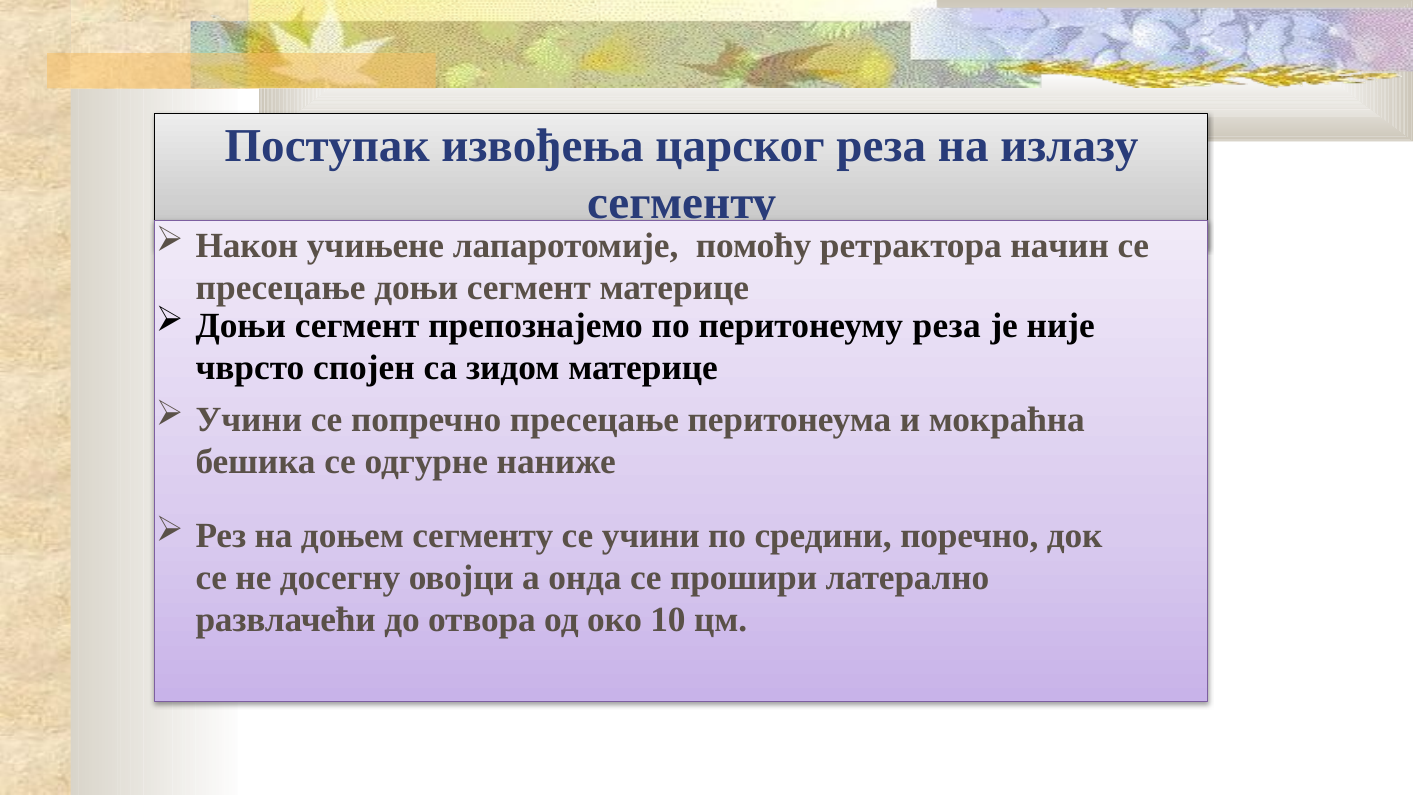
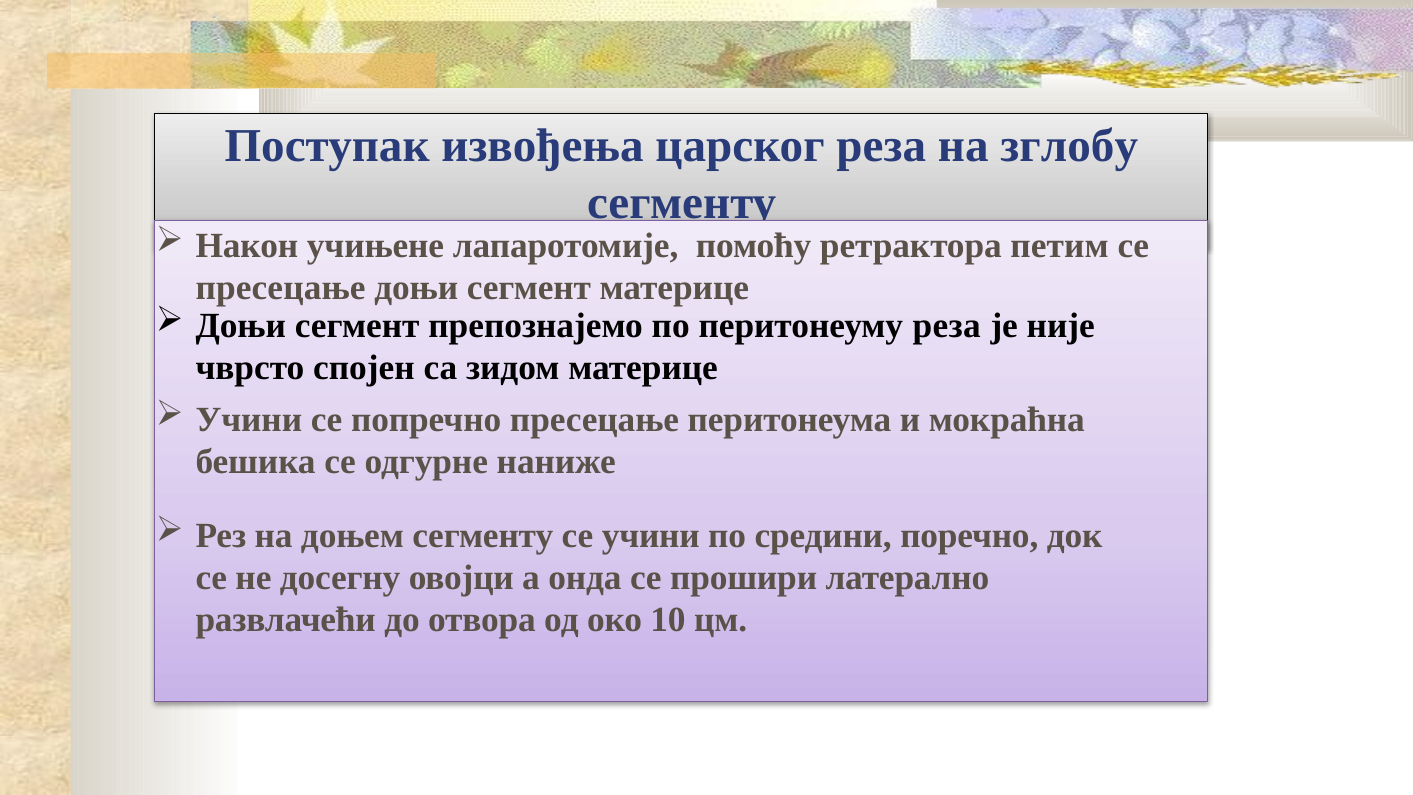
излазу: излазу -> зглобу (1069, 146)
начин: начин -> петим (1060, 246)
